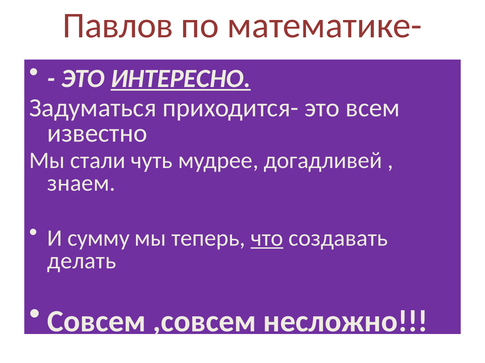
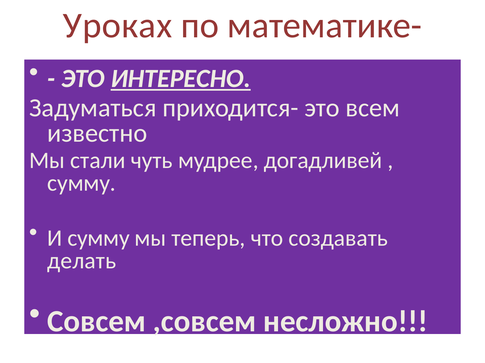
Павлов: Павлов -> Уроках (118, 26)
знаем: знаем -> сумму (82, 183)
что underline: present -> none (267, 238)
